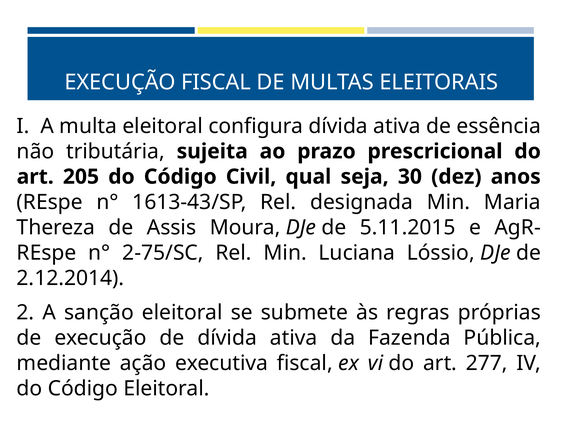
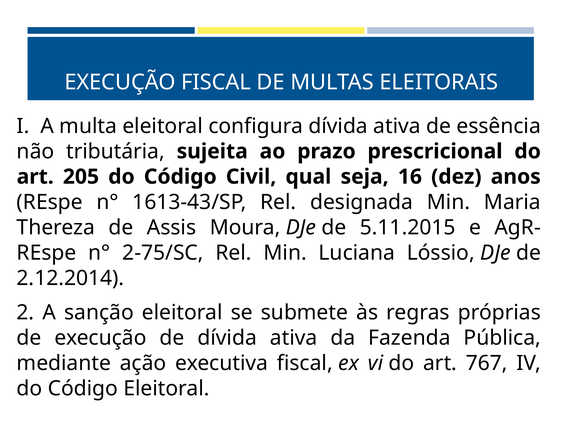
30: 30 -> 16 (410, 177)
277: 277 -> 767 (487, 363)
